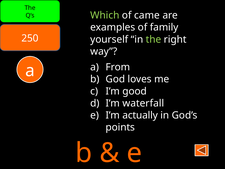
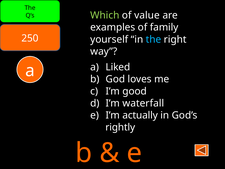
came: came -> value (147, 15)
the colour: light green -> light blue (153, 39)
From: From -> Liked (118, 67)
points: points -> rightly (120, 127)
